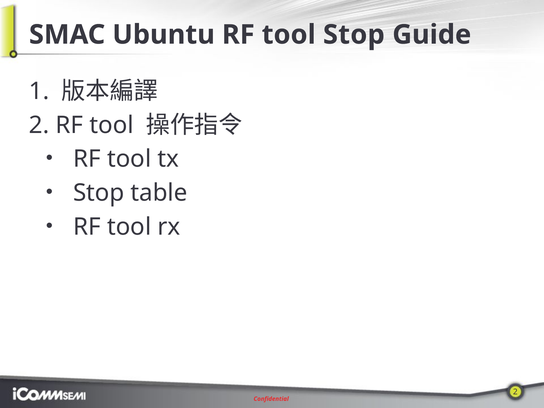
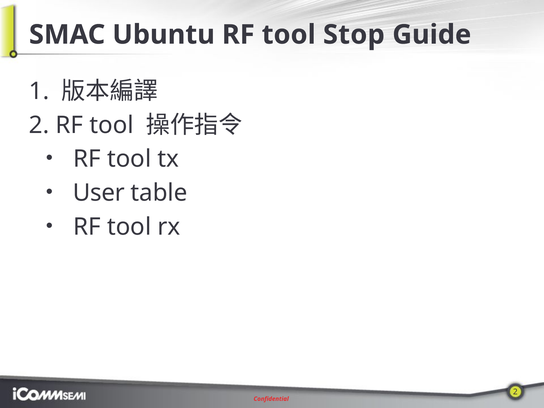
Stop: Stop -> User (99, 193)
